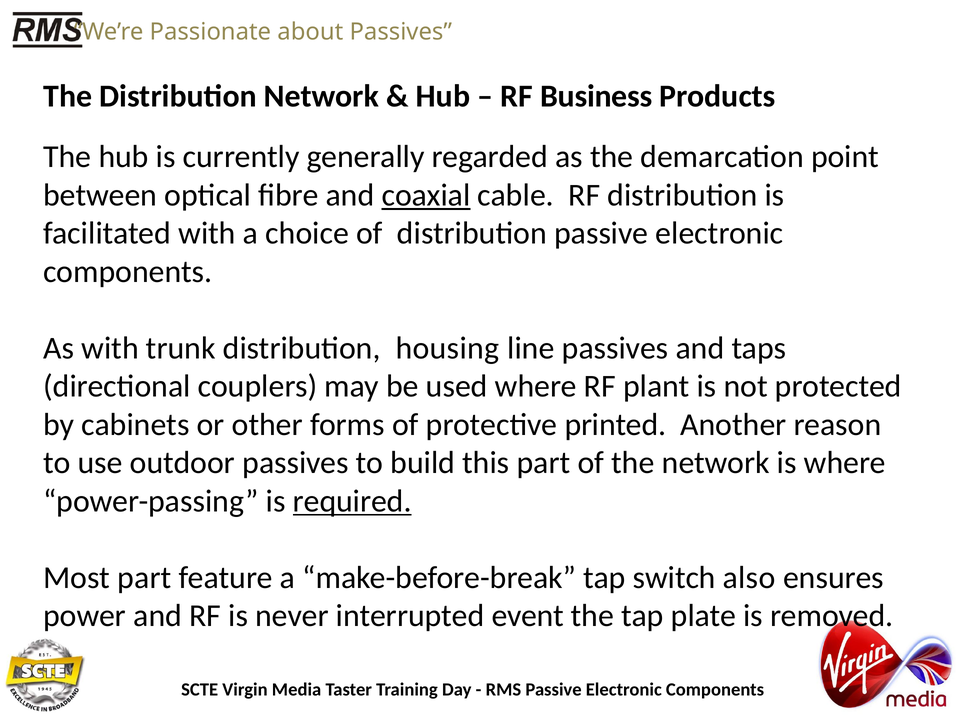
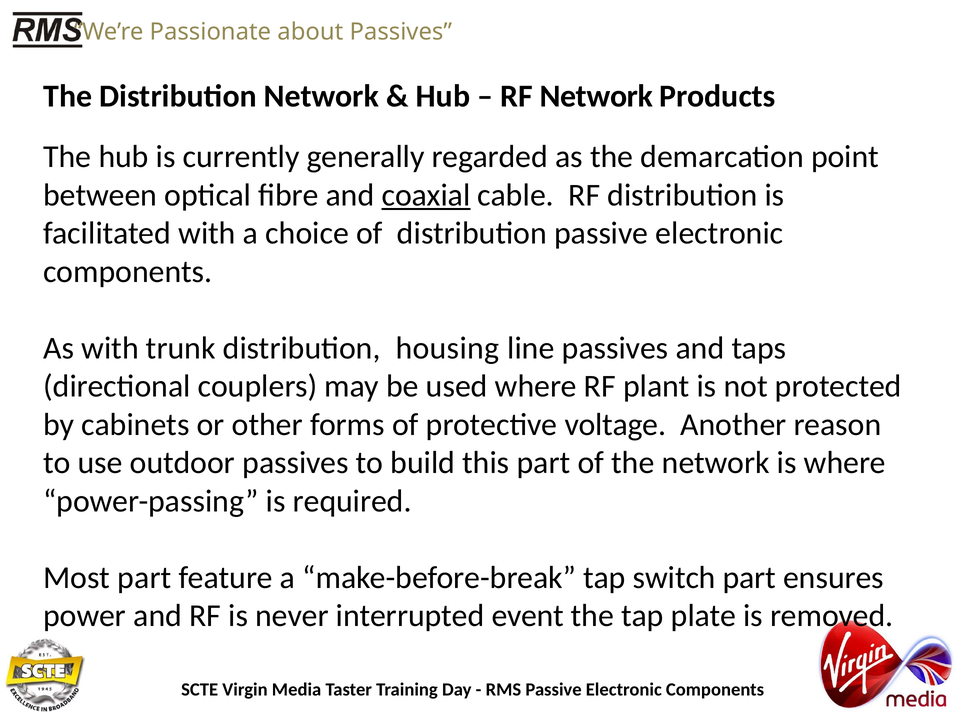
RF Business: Business -> Network (596, 96)
printed: printed -> voltage (615, 425)
required underline: present -> none (352, 501)
switch also: also -> part (749, 577)
